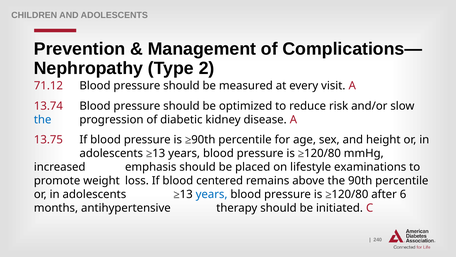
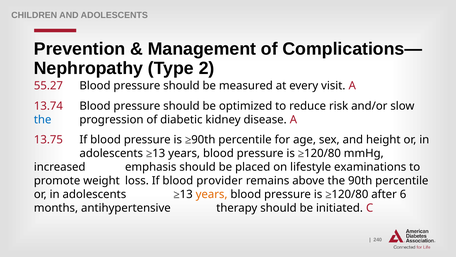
71.12: 71.12 -> 55.27 (48, 86)
centered: centered -> provider (220, 180)
years colour: blue -> orange (212, 194)
